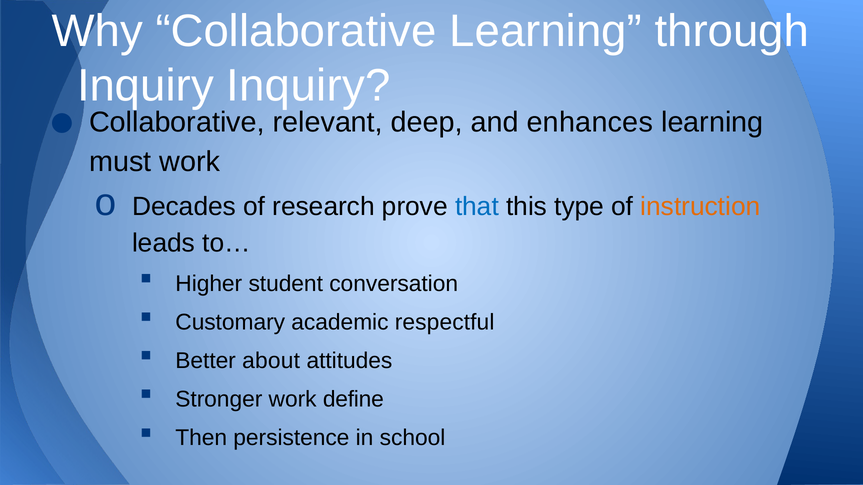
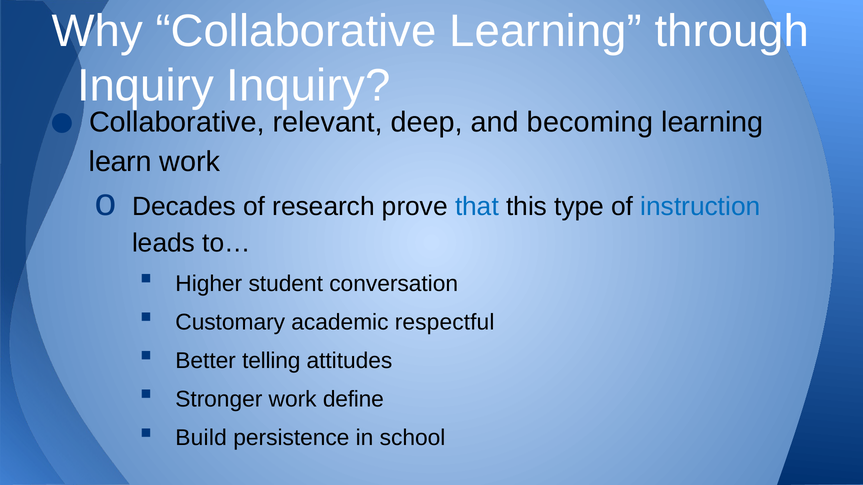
enhances: enhances -> becoming (590, 122)
must: must -> learn (120, 162)
instruction colour: orange -> blue (700, 207)
about: about -> telling (271, 361)
Then: Then -> Build (201, 438)
